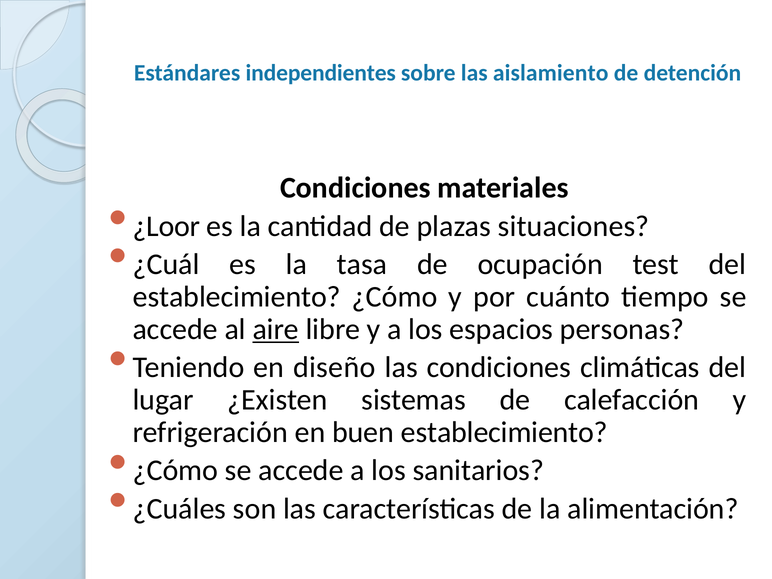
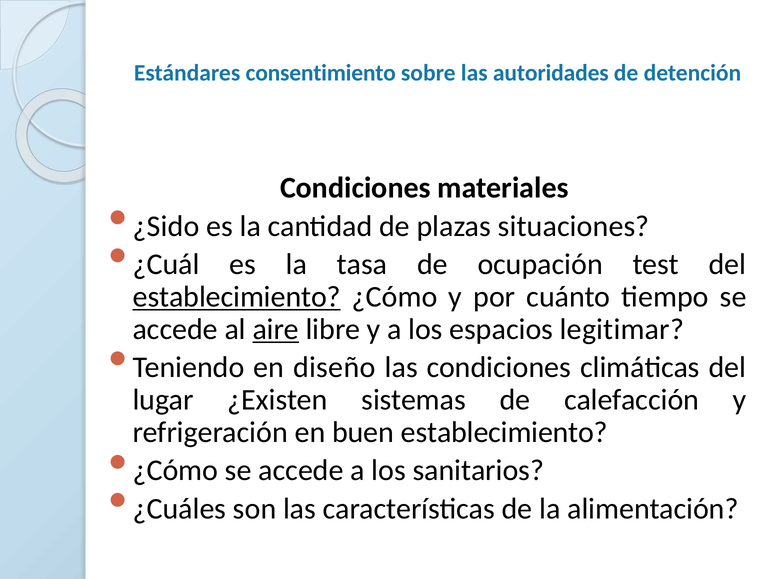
independientes: independientes -> consentimiento (321, 73)
aislamiento: aislamiento -> autoridades (551, 73)
¿Loor: ¿Loor -> ¿Sido (166, 226)
establecimiento underline: none -> present (237, 297)
personas: personas -> legitimar (622, 329)
